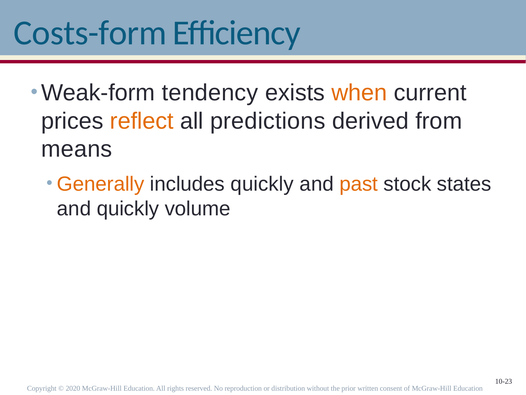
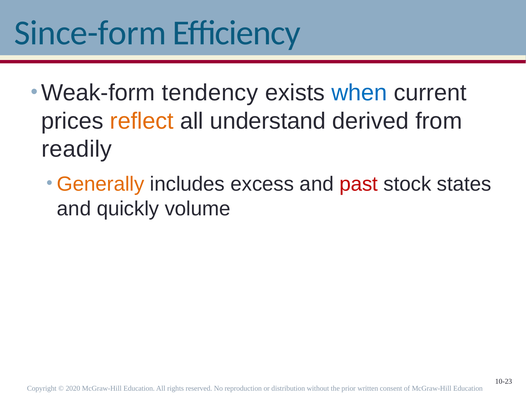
Costs-form: Costs-form -> Since-form (90, 33)
when colour: orange -> blue (359, 93)
predictions: predictions -> understand (268, 121)
means: means -> readily (77, 149)
includes quickly: quickly -> excess (262, 184)
past colour: orange -> red (359, 184)
